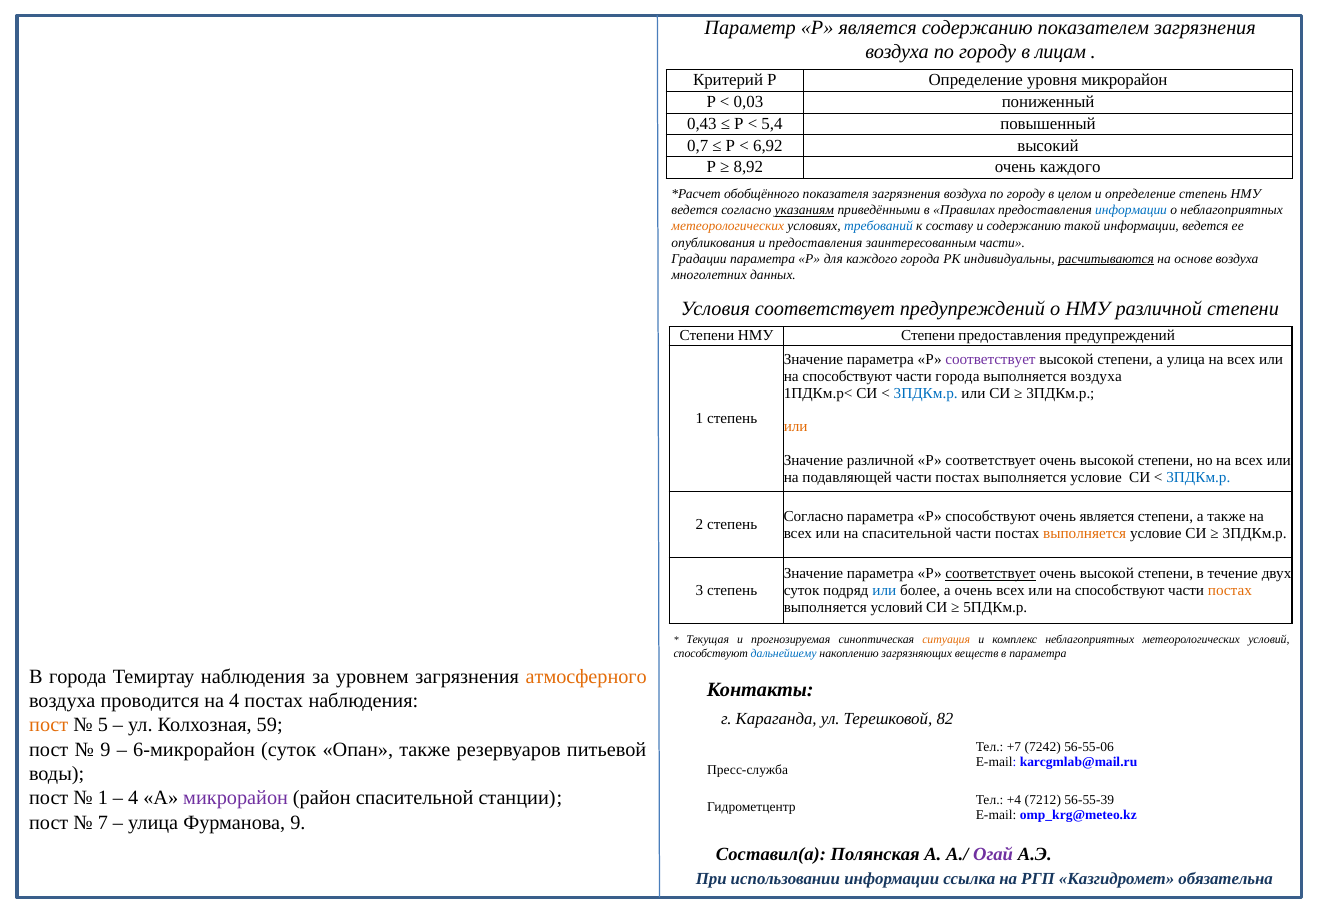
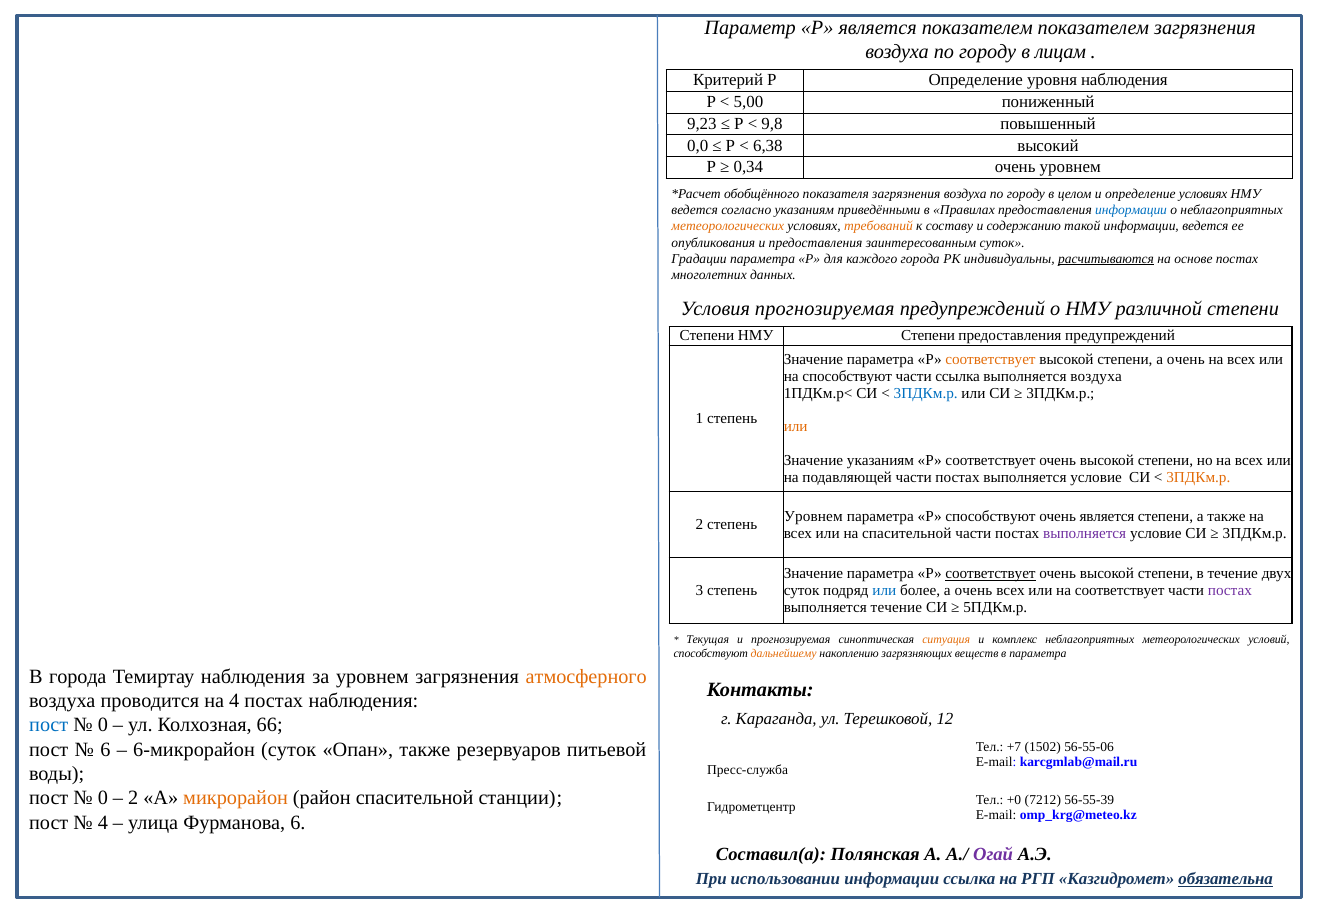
является содержанию: содержанию -> показателем (977, 28)
уровня микрорайон: микрорайон -> наблюдения (1124, 80)
0,03: 0,03 -> 5,00 (748, 102)
0,43: 0,43 -> 9,23 (702, 124)
5,4: 5,4 -> 9,8 (772, 124)
0,7: 0,7 -> 0,0 (698, 146)
6,92: 6,92 -> 6,38 (768, 146)
8,92: 8,92 -> 0,34 (748, 167)
очень каждого: каждого -> уровнем (1070, 167)
определение степень: степень -> условиях (1203, 194)
указаниям underline: present -> none (804, 210)
требований colour: blue -> orange (878, 227)
заинтересованным части: части -> суток (1002, 243)
основе воздуха: воздуха -> постах (1237, 259)
Условия соответствует: соответствует -> прогнозируемая (825, 309)
соответствует colour: purple -> orange (991, 359)
степени а улица: улица -> очень (1186, 359)
части города: города -> ссылка (958, 376)
Значение различной: различной -> указаниям (880, 461)
3ПДКм.р colour: blue -> orange (1198, 477)
Согласно: Согласно -> Уровнем (813, 516)
выполняется colour: orange -> purple (1085, 533)
способствуют: способствуют -> соответствует (1120, 591)
постах colour: orange -> purple (1230, 591)
выполняется условий: условий -> течение (896, 608)
дальнейшему colour: blue -> orange (784, 654)
82: 82 -> 12 (945, 719)
пост colour: orange -> blue (49, 725)
5: 5 -> 0 (103, 725)
59: 59 -> 66 (270, 725)
9: 9 -> 6 (105, 750)
7242: 7242 -> 1502 (1043, 747)
1: 1 -> 0 (103, 798)
4: 4 -> 2 (133, 798)
микрорайон colour: purple -> orange (236, 798)
+4: +4 -> +0 (1014, 800)
7: 7 -> 4 (103, 823)
Фурманова 9: 9 -> 6 (298, 823)
обязательна underline: none -> present (1226, 879)
